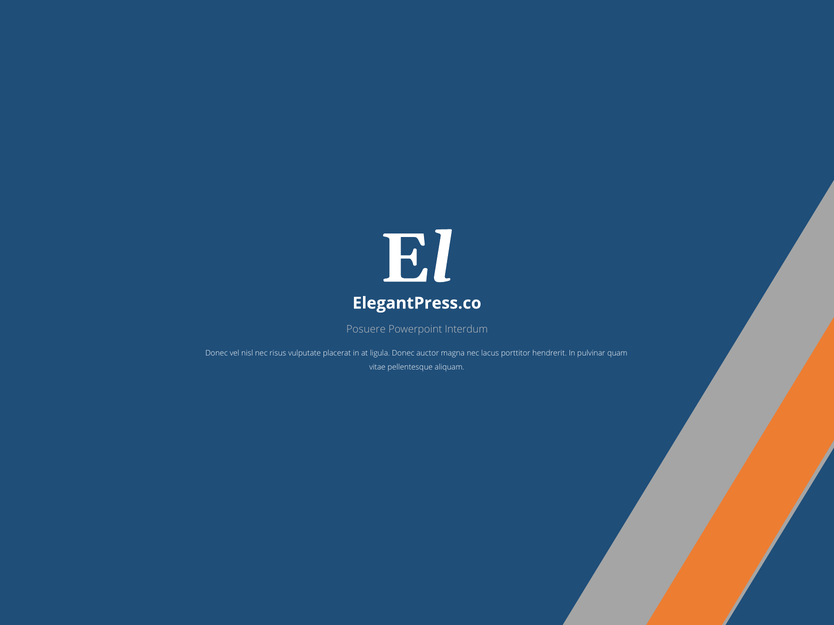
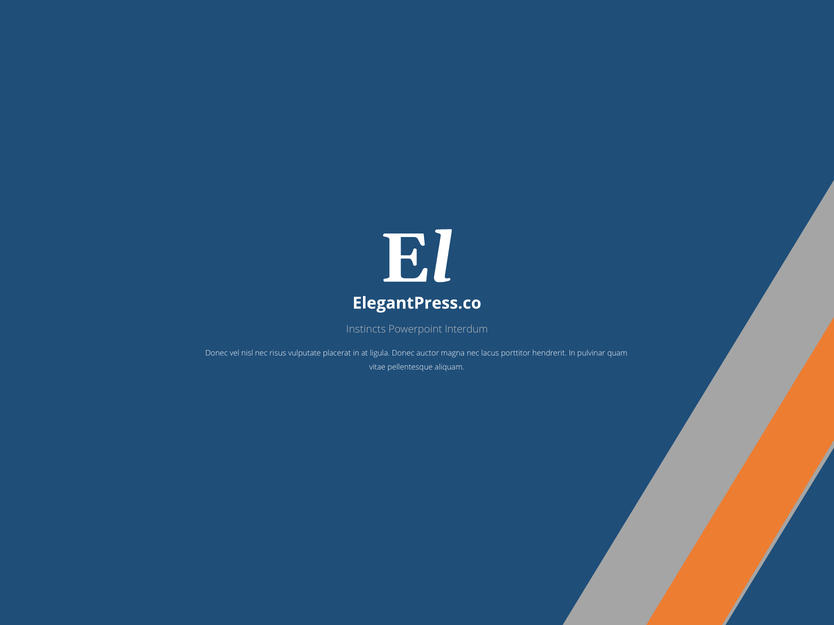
Posuere: Posuere -> Instincts (366, 329)
